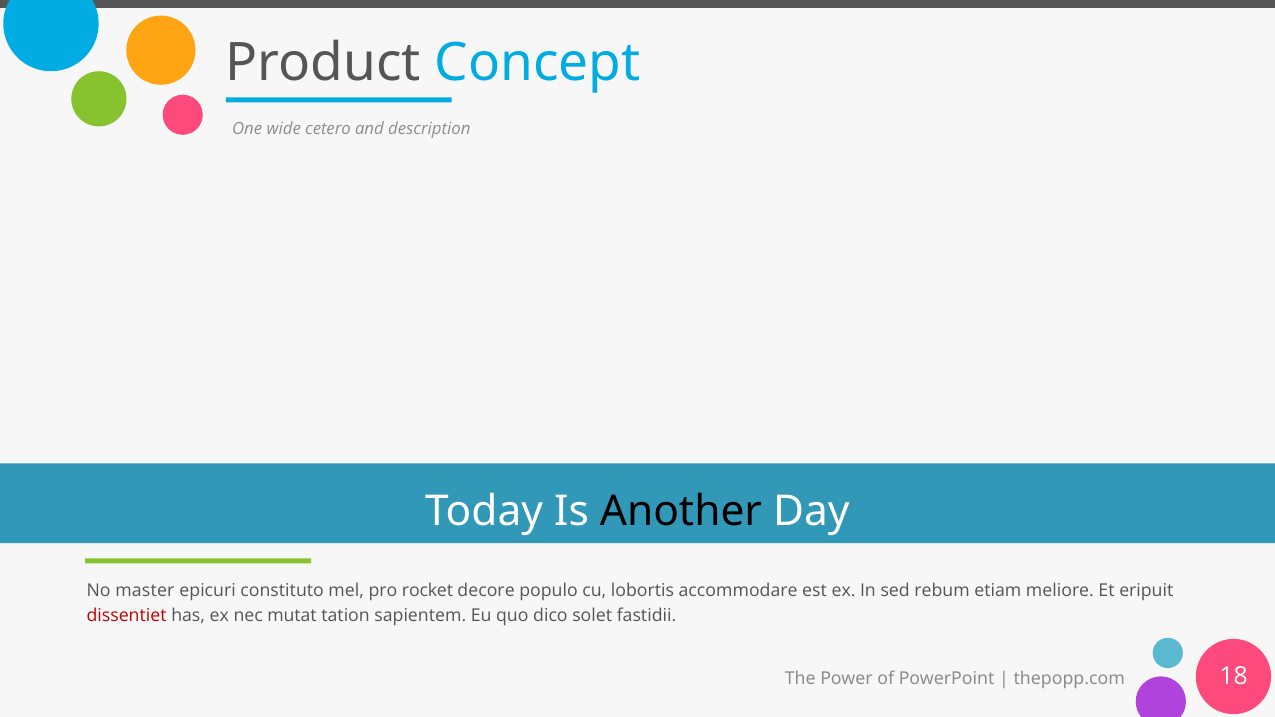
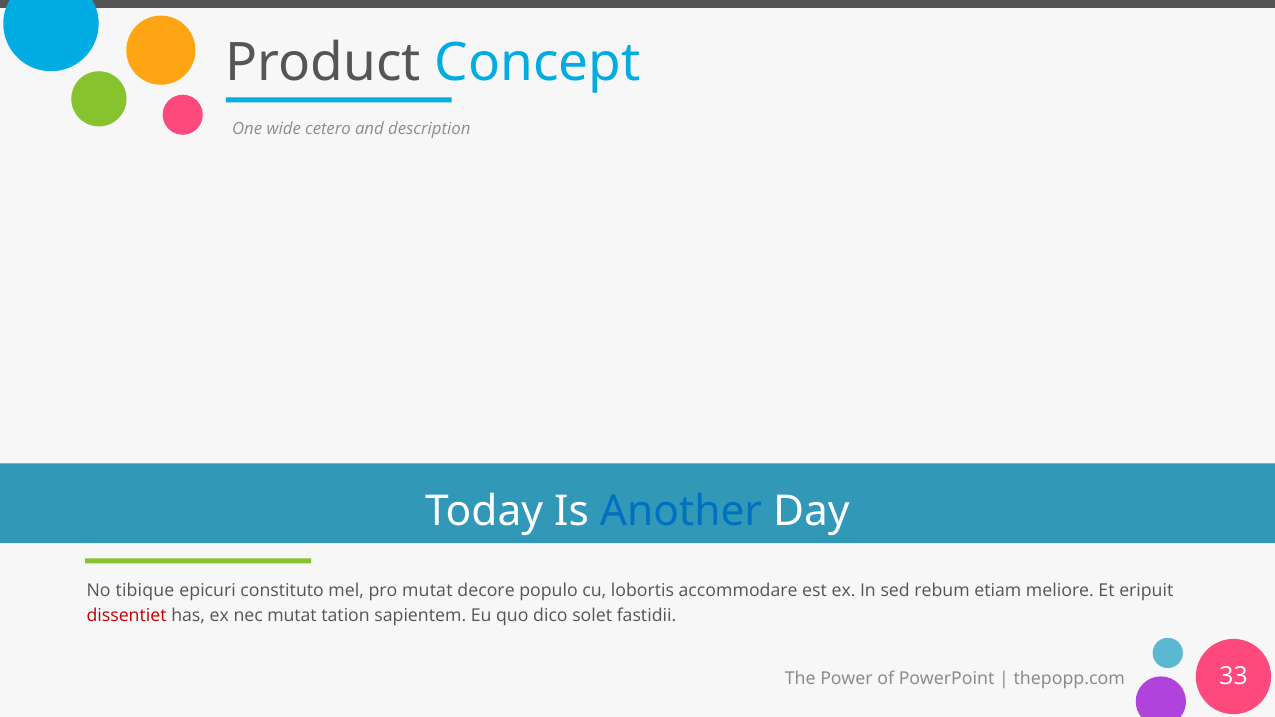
Another colour: black -> blue (681, 512)
master: master -> tibique (145, 591)
pro rocket: rocket -> mutat (427, 591)
18: 18 -> 33 (1234, 677)
